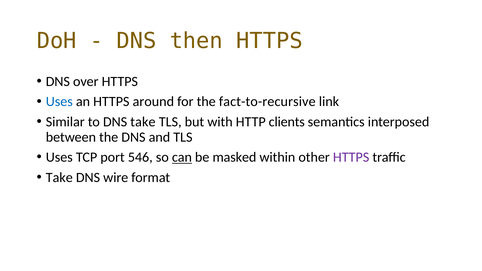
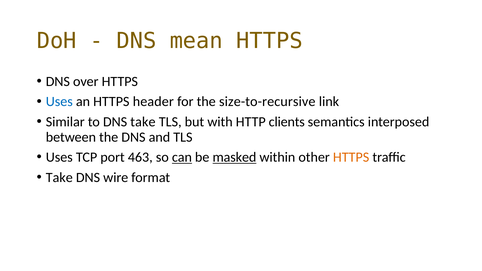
then: then -> mean (196, 41)
around: around -> header (153, 102)
fact-to-recursive: fact-to-recursive -> size-to-recursive (267, 102)
546: 546 -> 463 (140, 157)
masked underline: none -> present (234, 157)
HTTPS colour: purple -> orange (351, 157)
